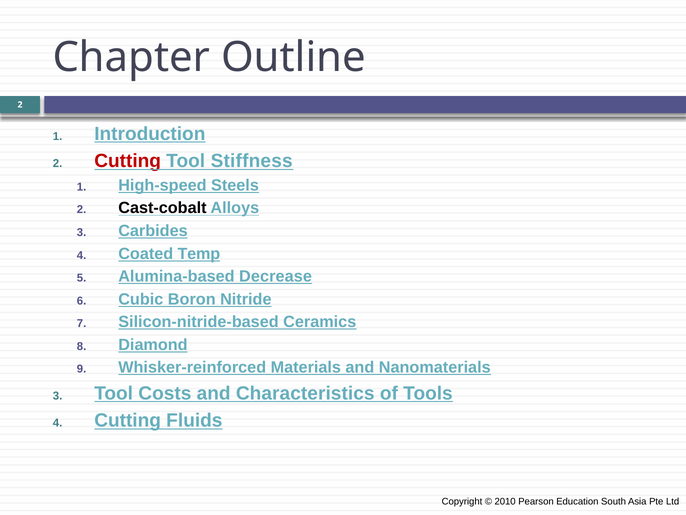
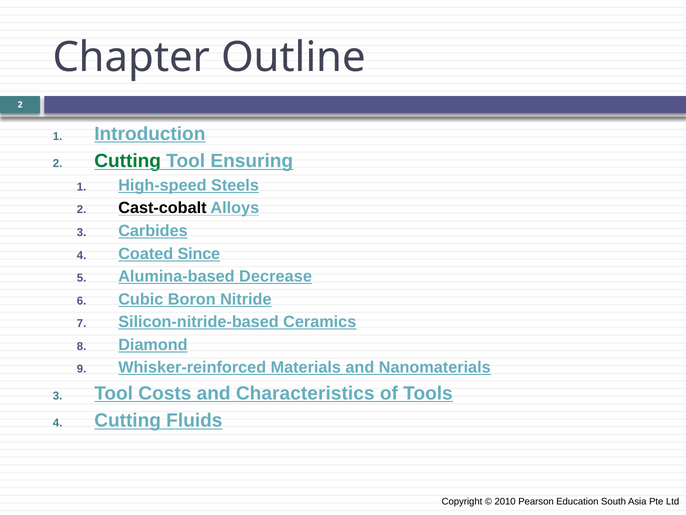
Cutting colour: red -> green (128, 161)
Stiffness: Stiffness -> Ensuring (252, 161)
Temp: Temp -> Since (199, 253)
